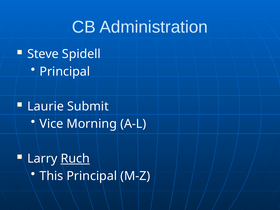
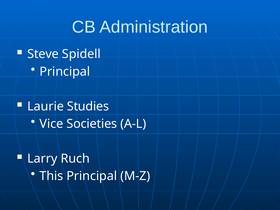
Submit: Submit -> Studies (88, 106)
Morning: Morning -> Societies (92, 124)
Ruch underline: present -> none (75, 159)
